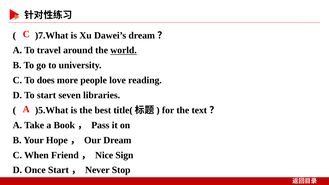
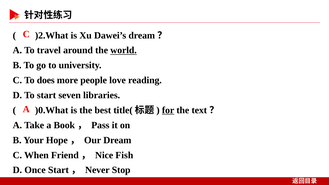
)7.What: )7.What -> )2.What (52, 35)
)5.What: )5.What -> )0.What (52, 110)
for underline: none -> present (168, 110)
Sign: Sign -> Fish (124, 155)
